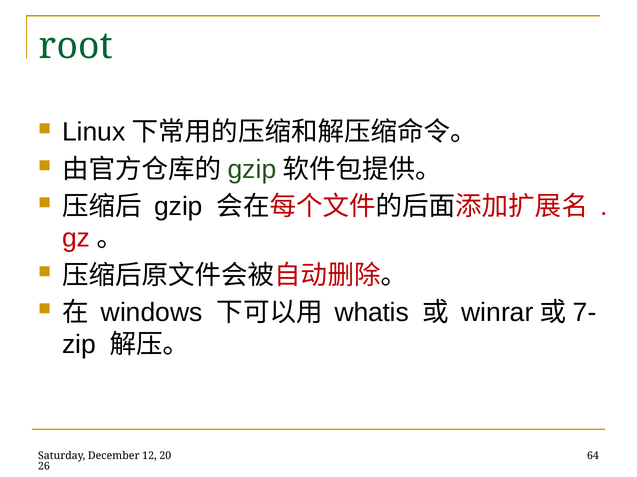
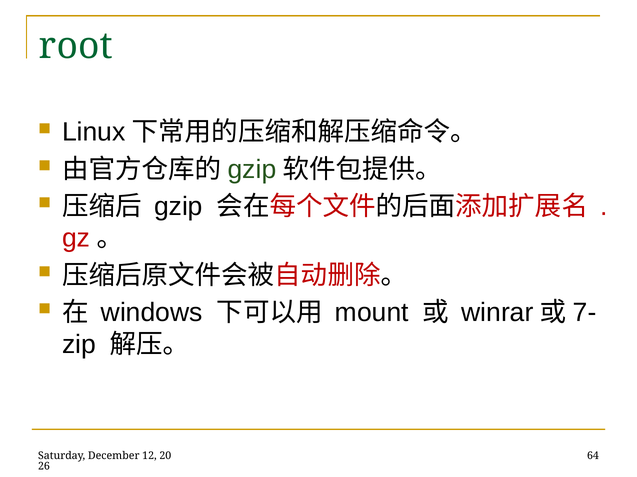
whatis: whatis -> mount (372, 313)
